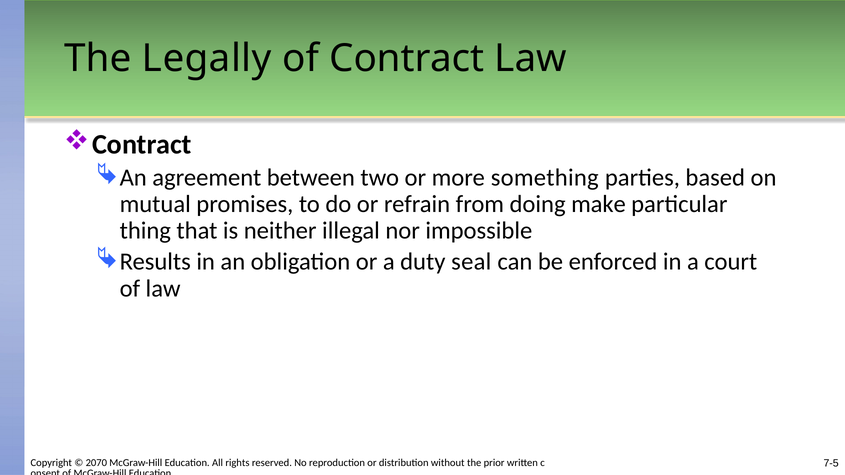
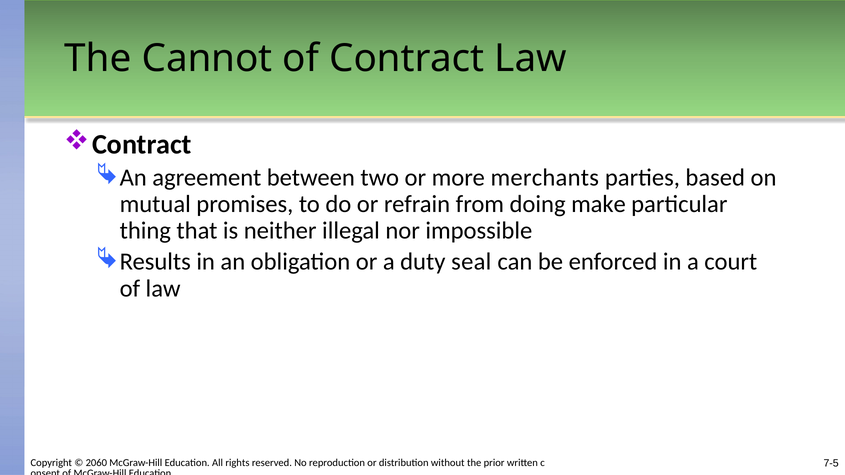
Legally: Legally -> Cannot (207, 58)
something: something -> merchants (545, 178)
2070: 2070 -> 2060 (96, 463)
